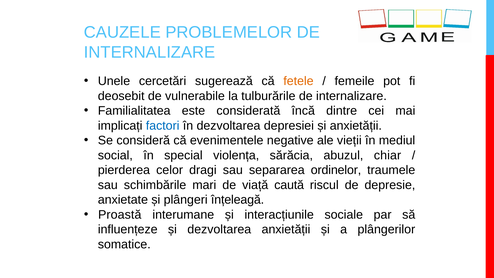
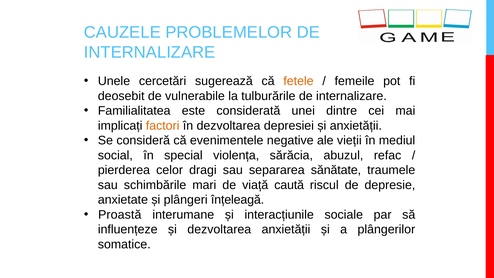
încă: încă -> unei (303, 111)
factori colour: blue -> orange (163, 126)
chiar: chiar -> refac (388, 155)
ordinelor: ordinelor -> sănătate (336, 170)
